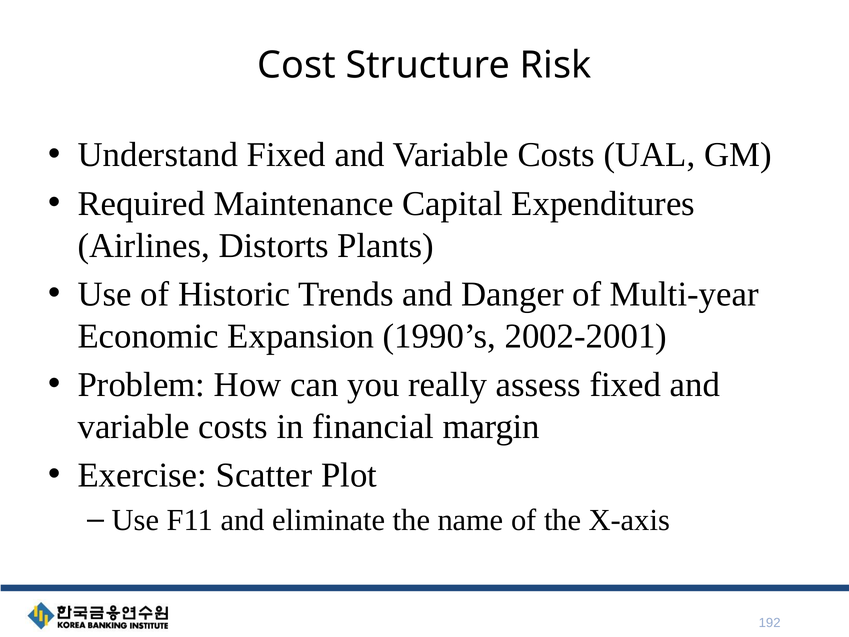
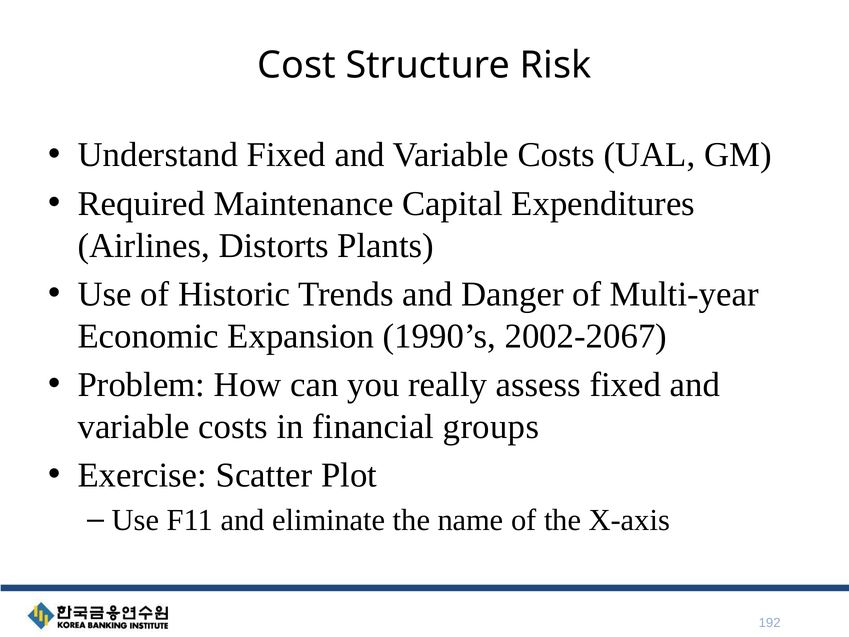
2002-2001: 2002-2001 -> 2002-2067 (586, 336)
margin: margin -> groups (491, 426)
